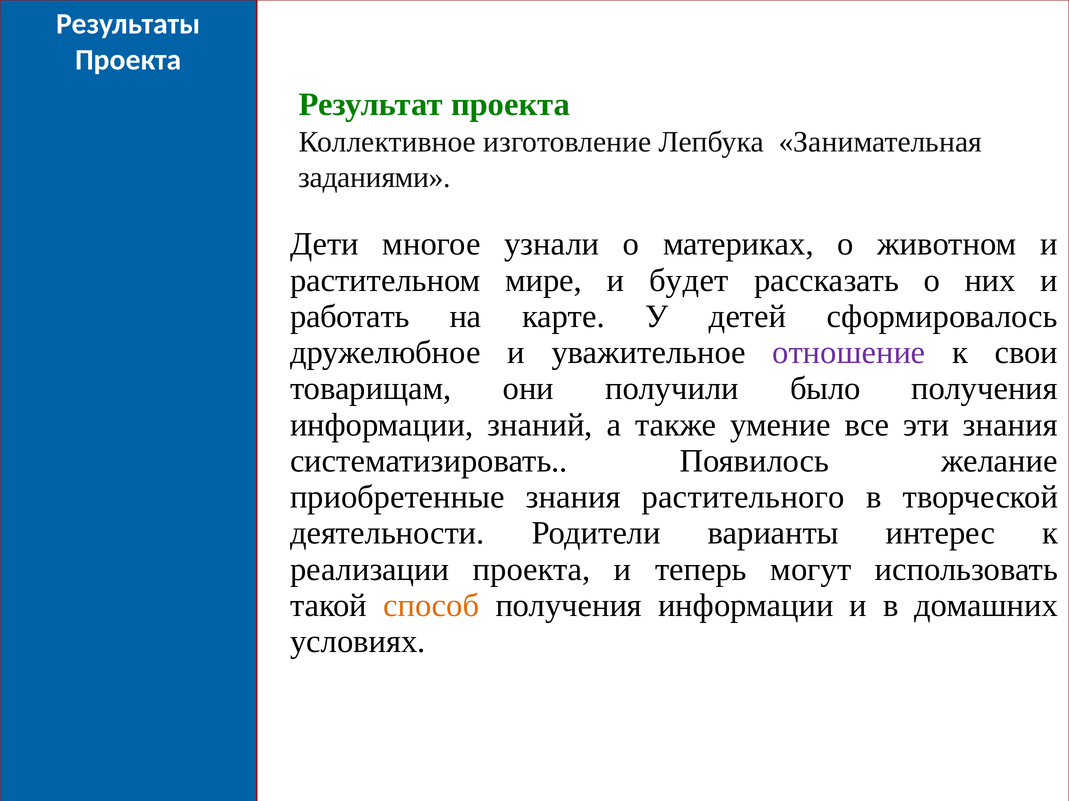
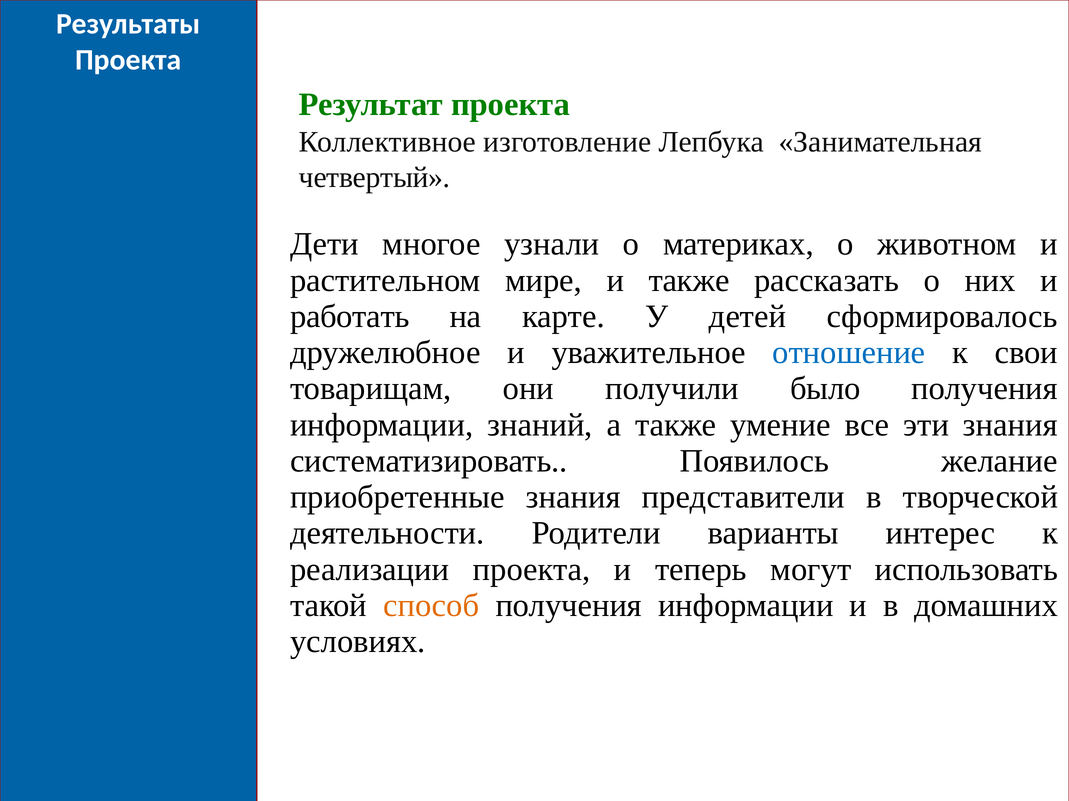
заданиями: заданиями -> четвертый (375, 178)
и будет: будет -> также (689, 281)
отношение colour: purple -> blue (849, 353)
растительного: растительного -> представители (743, 498)
